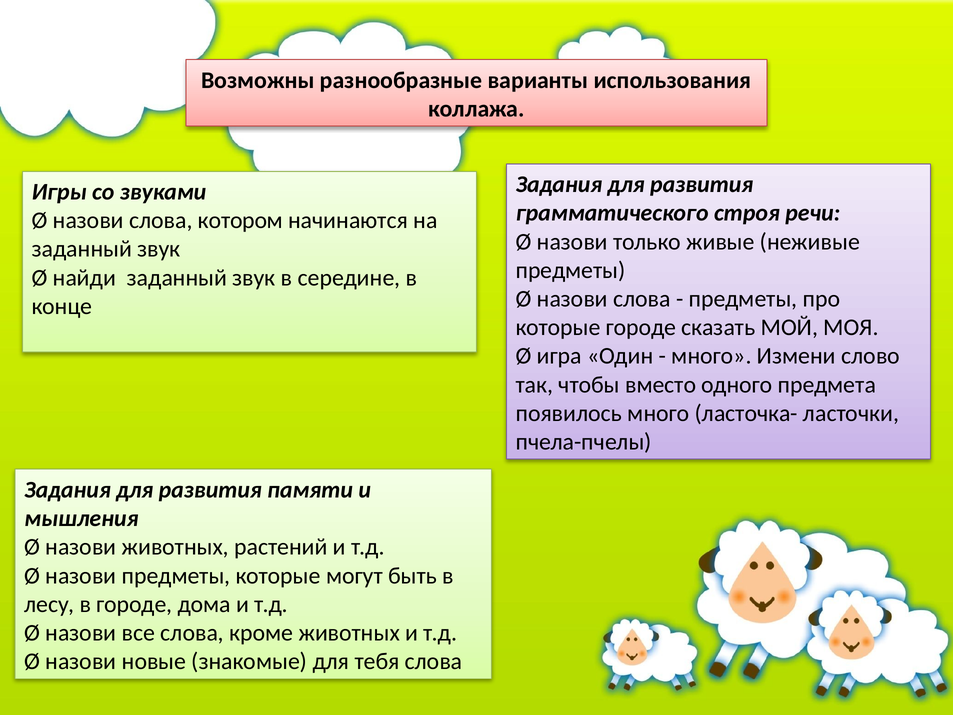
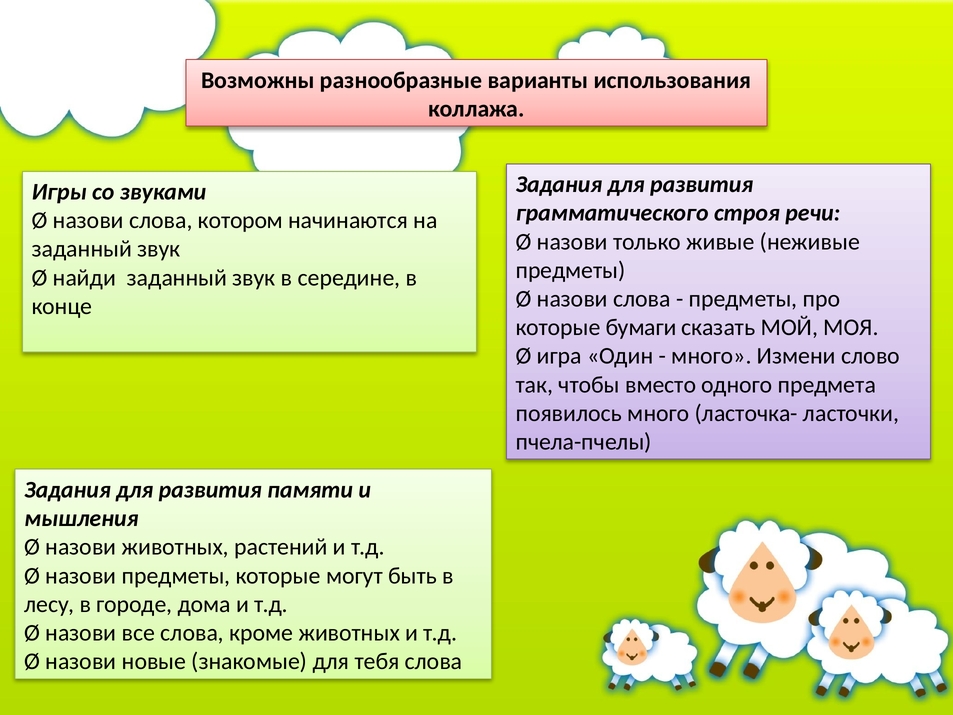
которые городе: городе -> бумаги (641, 327)
